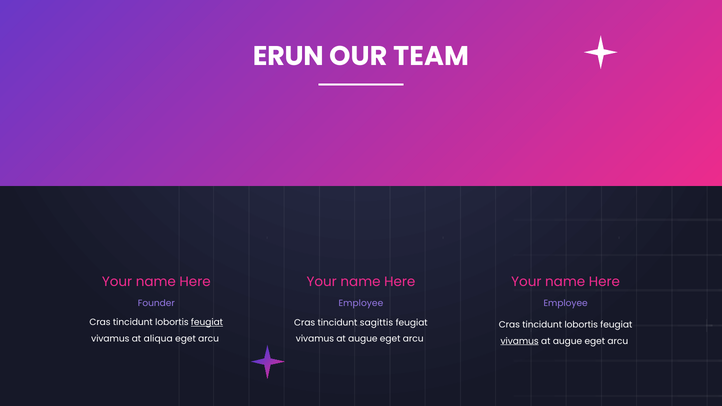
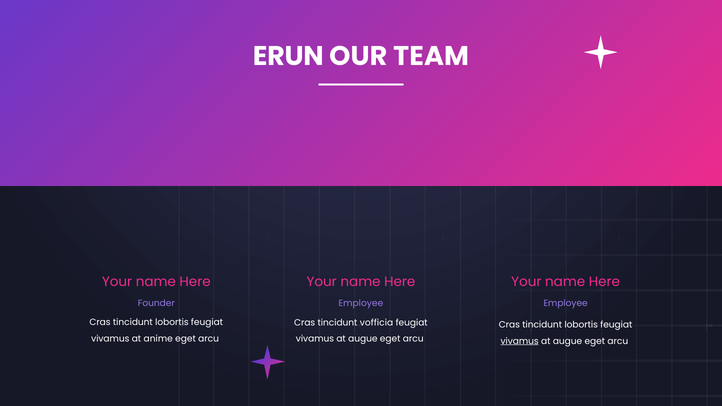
feugiat underline: present -> none (207, 323)
sagittis: sagittis -> vofficia (377, 323)
aliqua: aliqua -> anime (158, 339)
